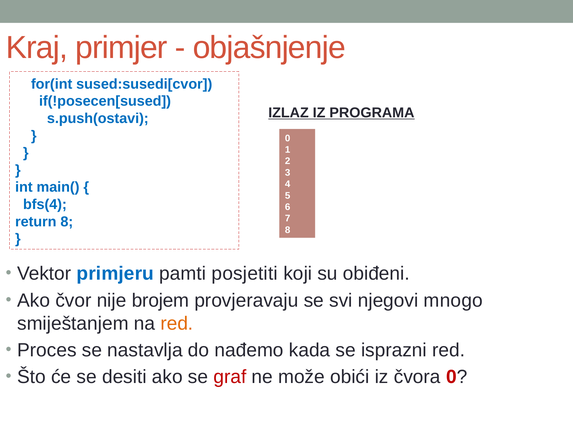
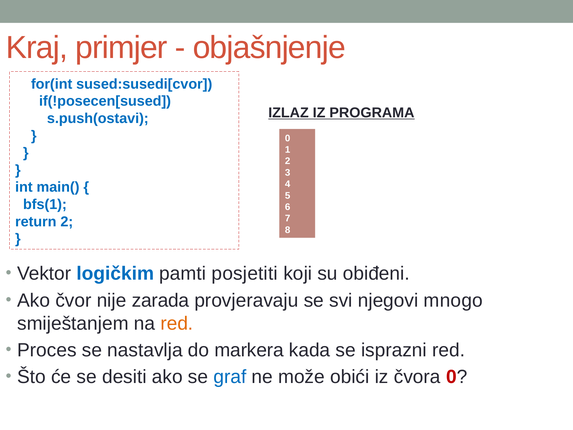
bfs(4: bfs(4 -> bfs(1 (45, 204)
return 8: 8 -> 2 (67, 222)
primjeru: primjeru -> logičkim (115, 274)
brojem: brojem -> zarada (161, 300)
nađemo: nađemo -> markera (249, 350)
graf colour: red -> blue (230, 377)
